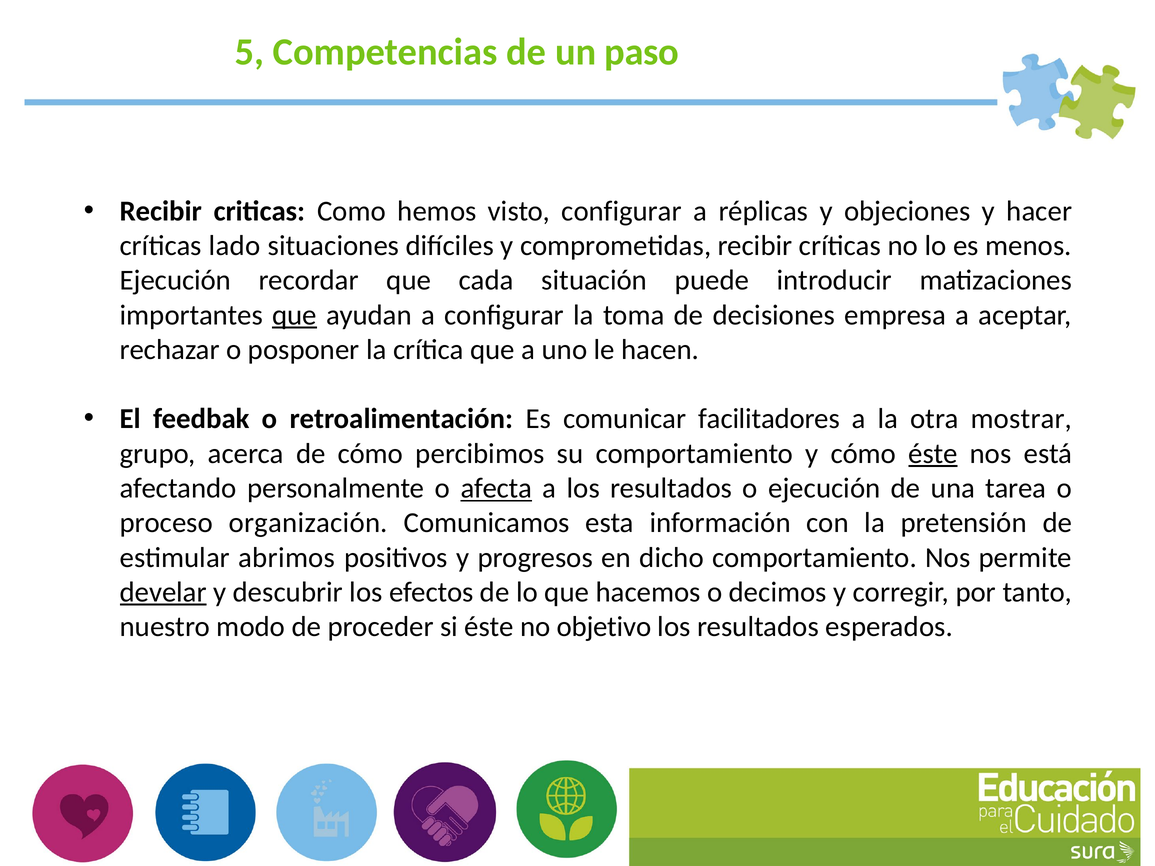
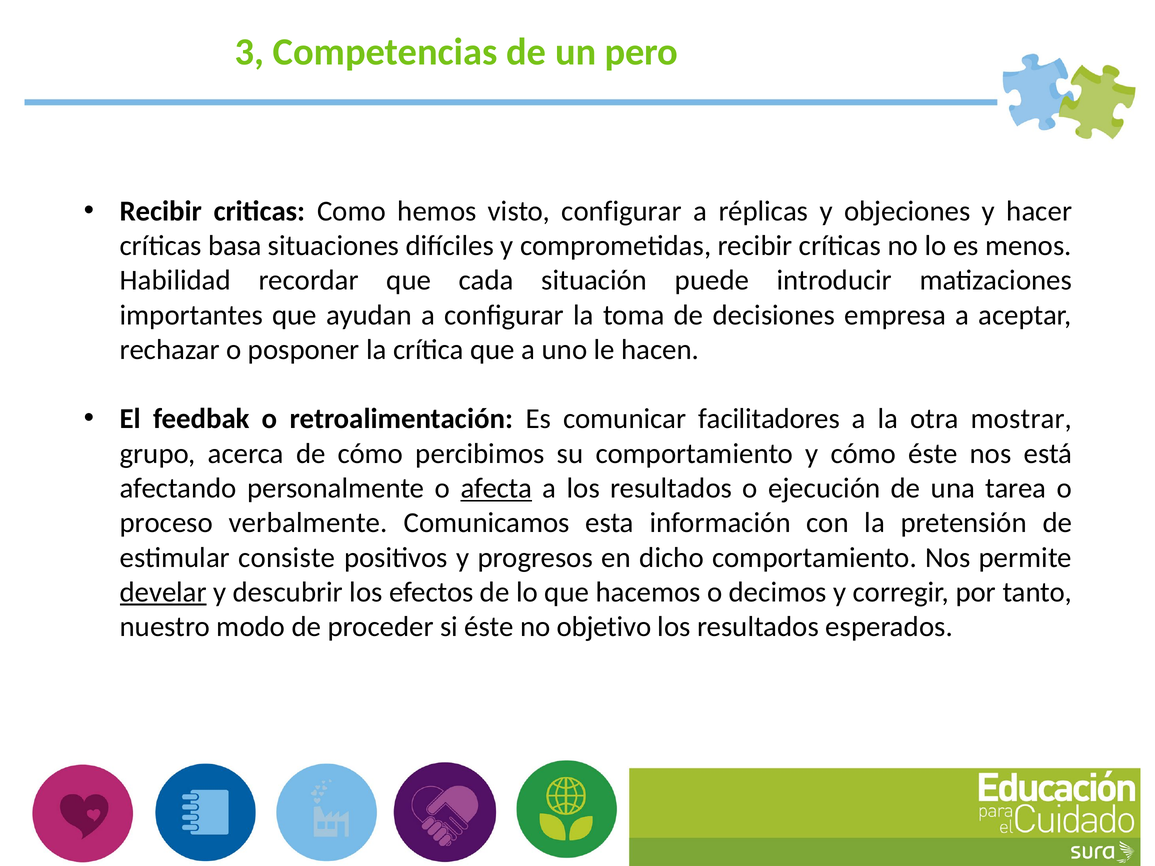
5: 5 -> 3 (250, 52)
paso: paso -> pero (642, 52)
lado: lado -> basa (235, 246)
Ejecución: Ejecución -> Habilidad (175, 280)
que underline: present -> none (294, 315)
éste underline: present -> none (933, 454)
organización: organización -> verbalmente (308, 523)
abrimos: abrimos -> consiste (287, 558)
